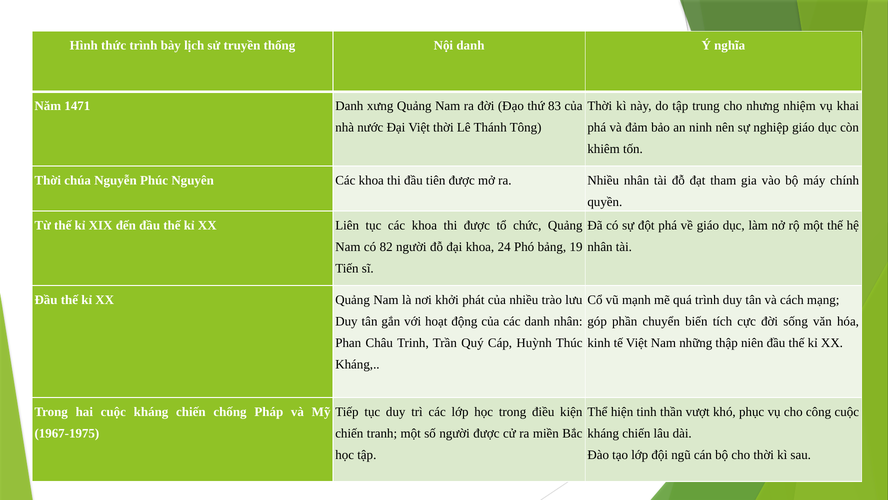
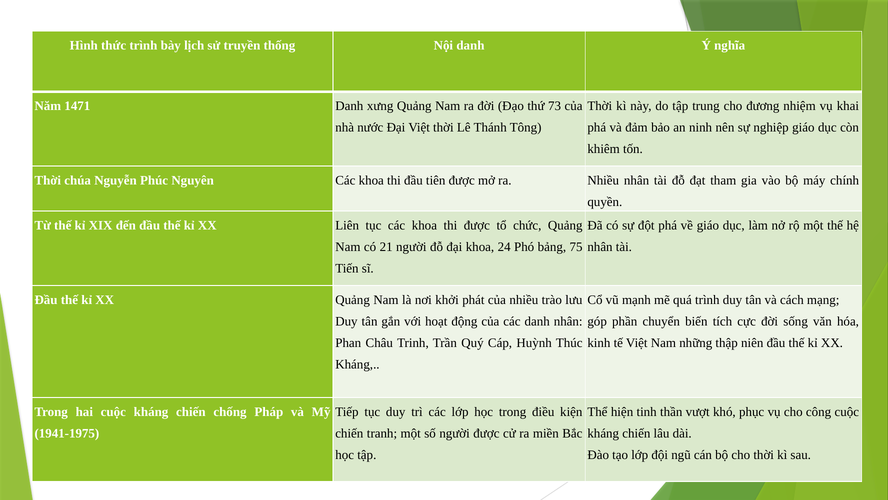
83: 83 -> 73 (555, 106)
nhưng: nhưng -> đương (763, 106)
82: 82 -> 21 (386, 247)
19: 19 -> 75 (576, 247)
1967-1975: 1967-1975 -> 1941-1975 (67, 433)
